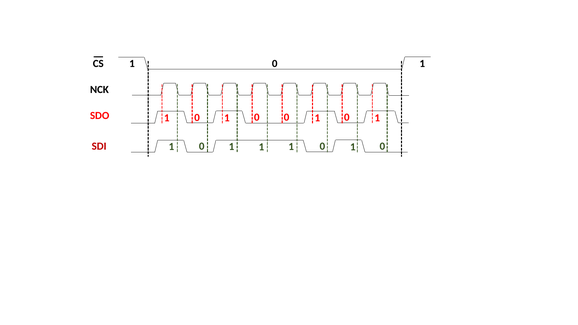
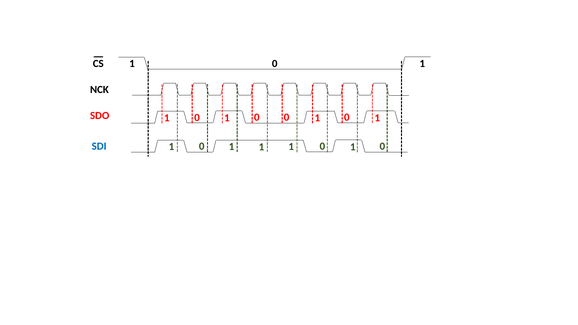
SDI colour: red -> blue (99, 146)
